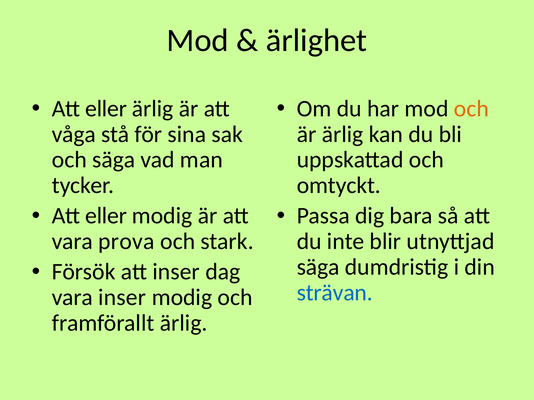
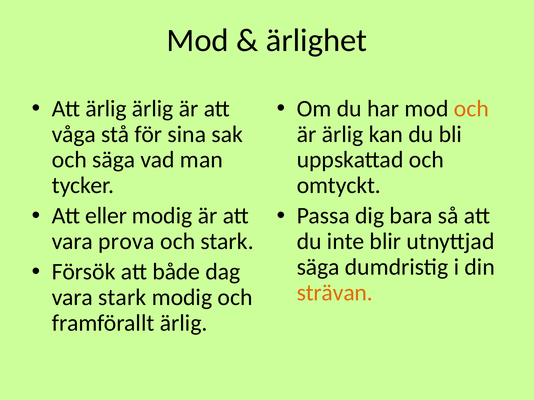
eller: eller -> ärlig (106, 109)
att inser: inser -> både (176, 272)
strävan colour: blue -> orange (335, 293)
vara inser: inser -> stark (122, 298)
